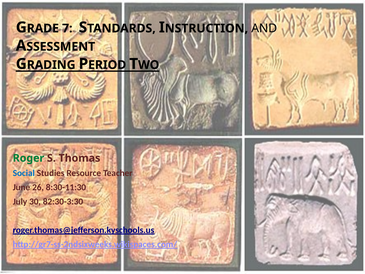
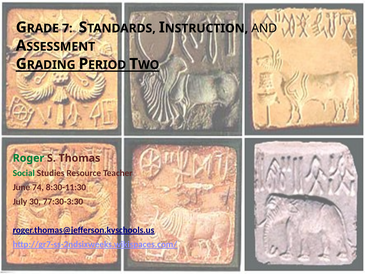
Social colour: blue -> green (24, 173)
26: 26 -> 74 (38, 187)
82:30-3:30: 82:30-3:30 -> 77:30-3:30 (63, 201)
